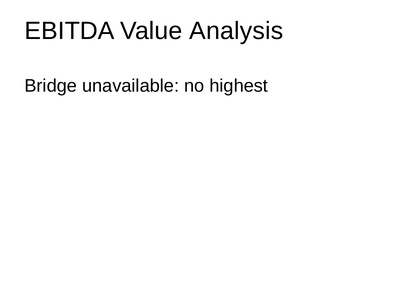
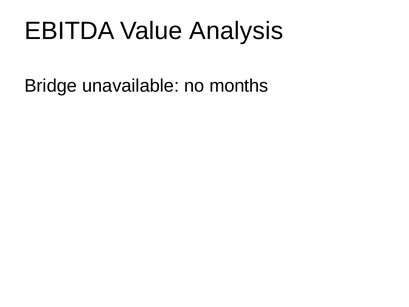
highest: highest -> months (239, 86)
